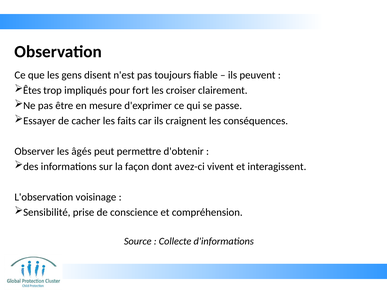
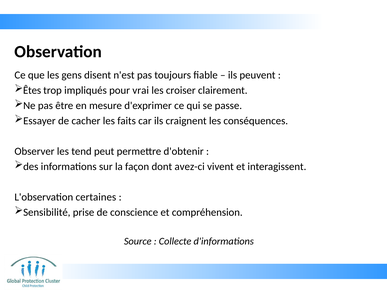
fort: fort -> vrai (141, 90)
âgés: âgés -> tend (82, 151)
voisinage: voisinage -> certaines (96, 197)
